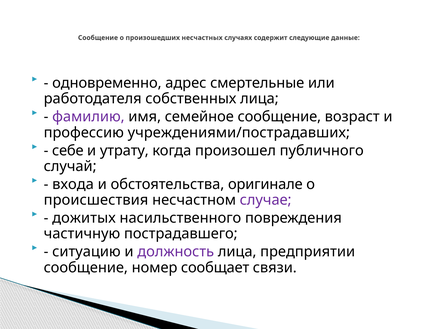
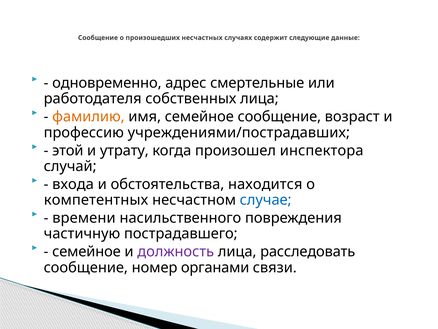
фамилию colour: purple -> orange (88, 117)
себе: себе -> этой (68, 150)
публичного: публичного -> инспектора (322, 150)
оригинале: оригинале -> находится (265, 184)
происшествия: происшествия -> компетентных (96, 200)
случае colour: purple -> blue (266, 200)
дожитых: дожитых -> времени (84, 218)
ситуацию: ситуацию -> семейное (86, 251)
предприятии: предприятии -> расследовать (308, 251)
сообщает: сообщает -> органами (215, 267)
